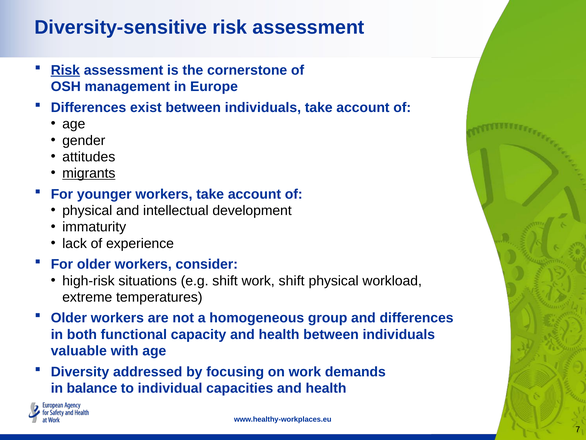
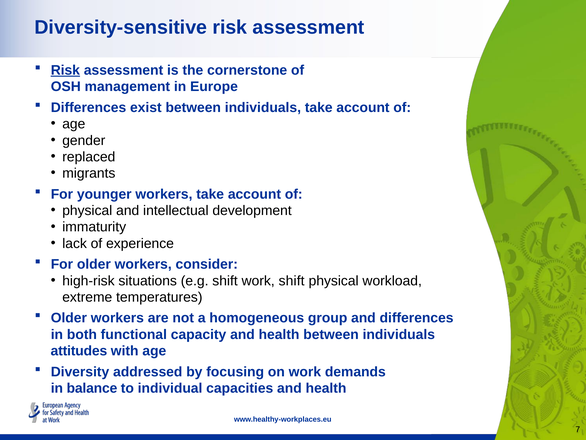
attitudes: attitudes -> replaced (89, 157)
migrants underline: present -> none (89, 173)
valuable: valuable -> attitudes (79, 351)
